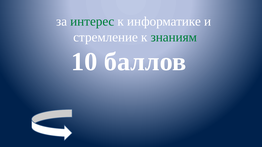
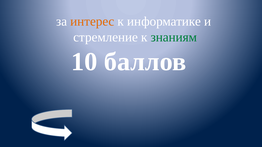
интерес colour: green -> orange (92, 22)
